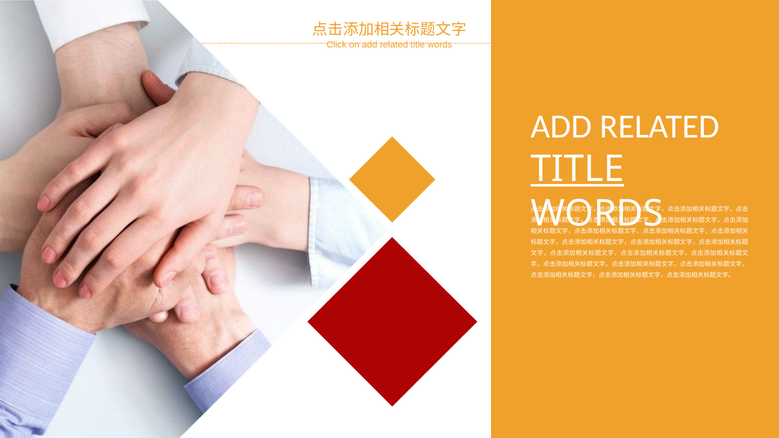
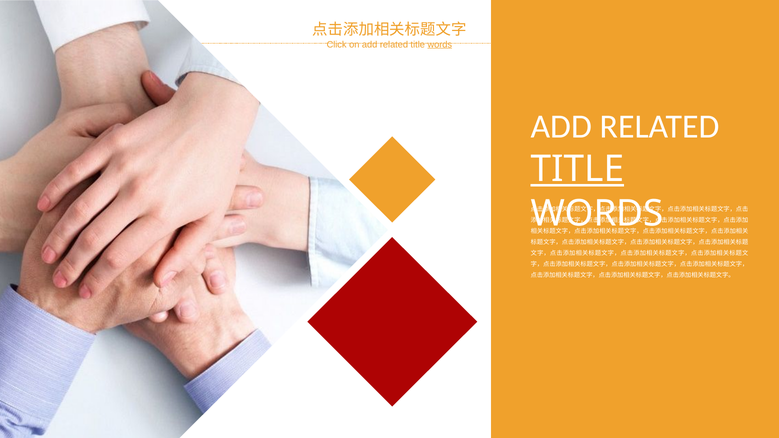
words underline: none -> present (440, 44)
